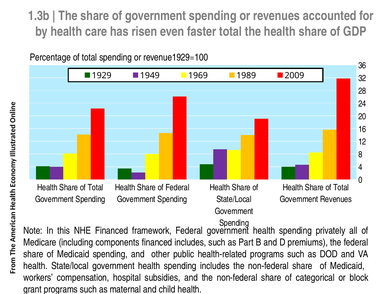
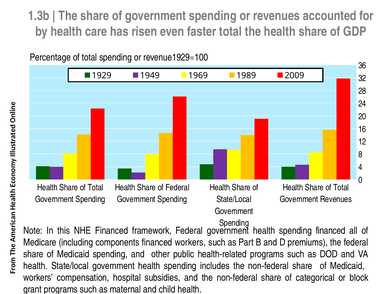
spending privately: privately -> financed (331, 231)
financed includes: includes -> workers (190, 242)
